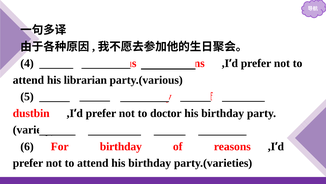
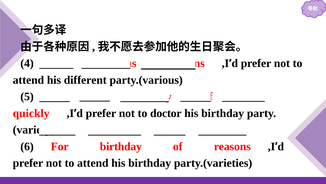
librarian: librarian -> different (85, 80)
dustbin: dustbin -> quickly (31, 113)
